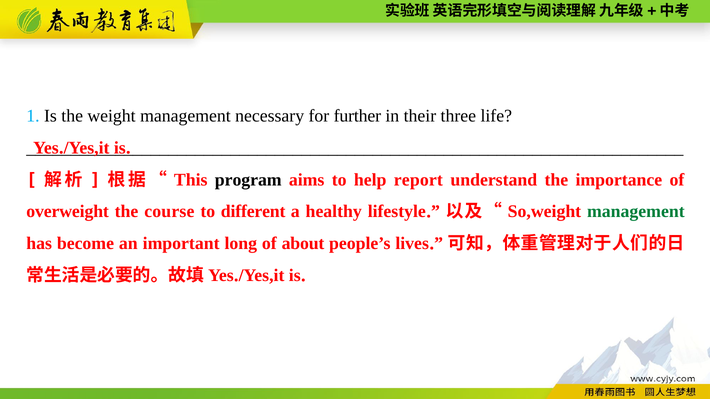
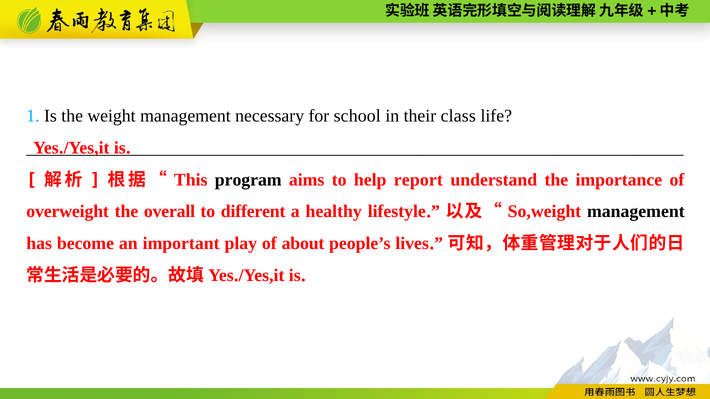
further: further -> school (357, 116)
three: three -> class (458, 116)
course: course -> overall (170, 212)
management colour: green -> black (636, 212)
long: long -> play (241, 244)
